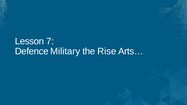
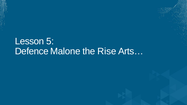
7: 7 -> 5 (50, 41)
Military: Military -> Malone (65, 51)
